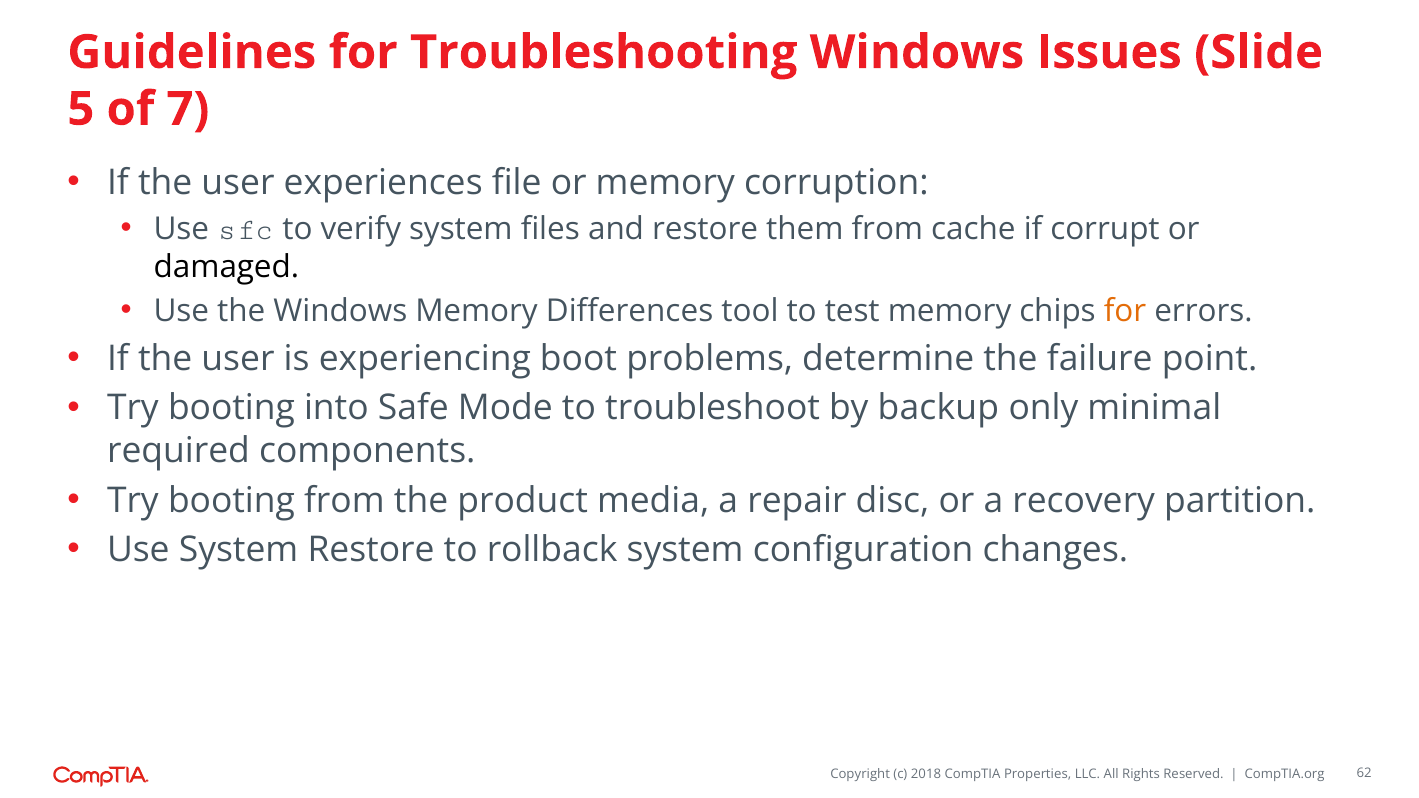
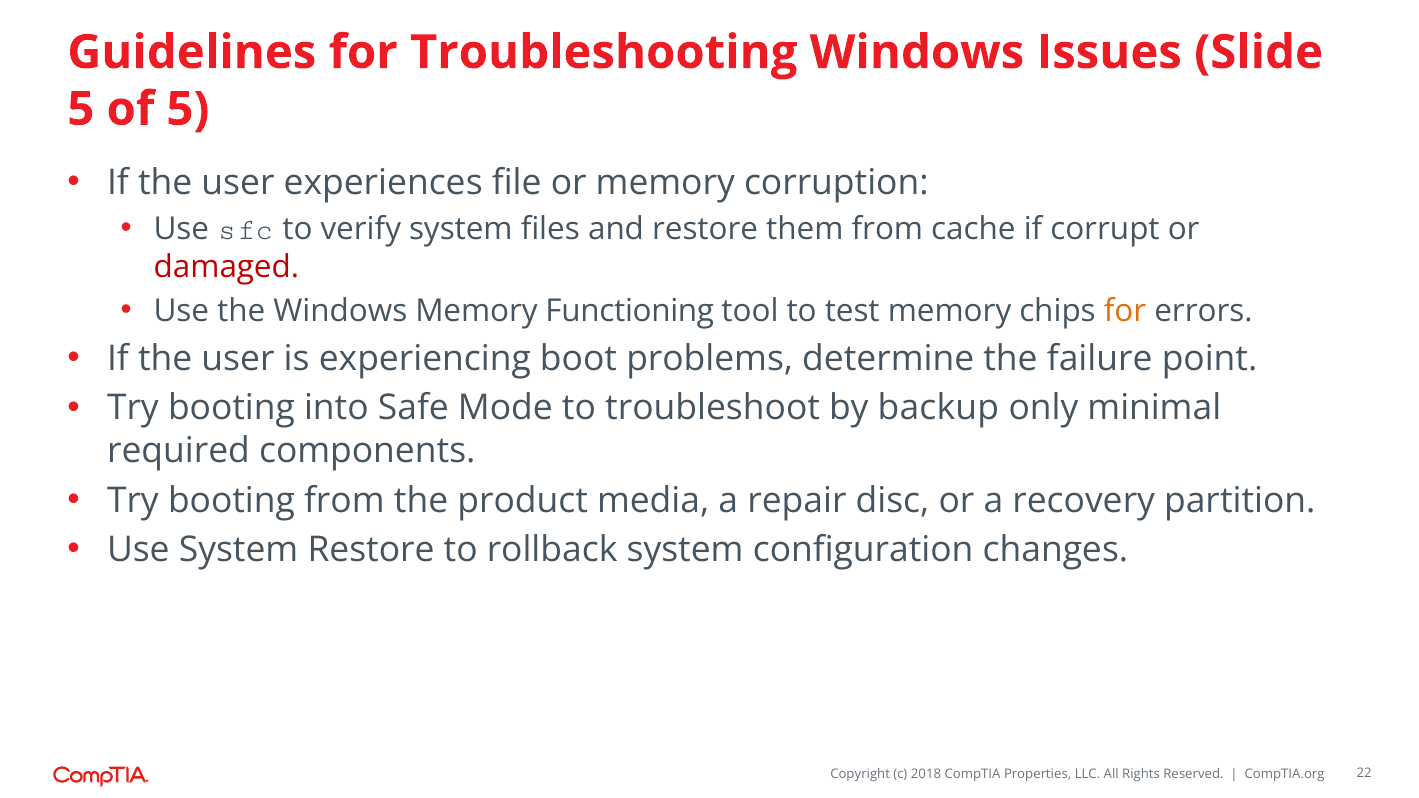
of 7: 7 -> 5 (188, 109)
damaged colour: black -> red (226, 267)
Differences: Differences -> Functioning (630, 311)
62: 62 -> 22 (1364, 773)
